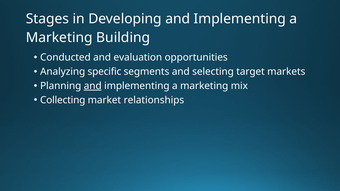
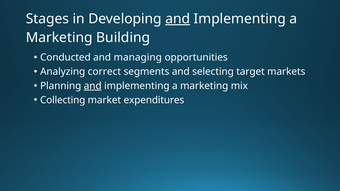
and underline: none -> present (178, 19)
evaluation: evaluation -> managing (138, 57)
specific: specific -> correct (104, 72)
relationships: relationships -> expenditures (154, 100)
